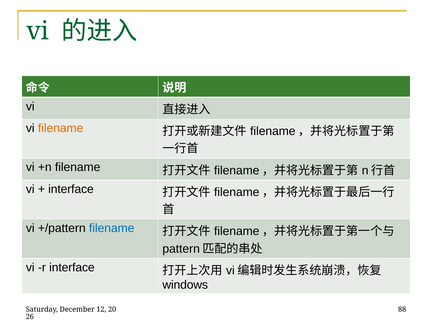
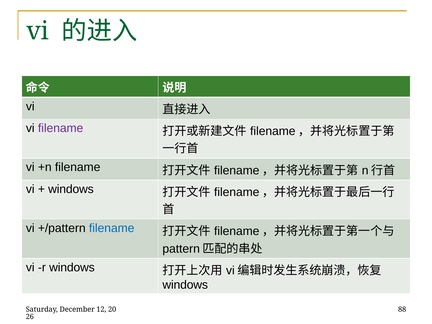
filename colour: orange -> purple (61, 128)
interface: interface -> windows (71, 189)
r interface: interface -> windows (72, 267)
